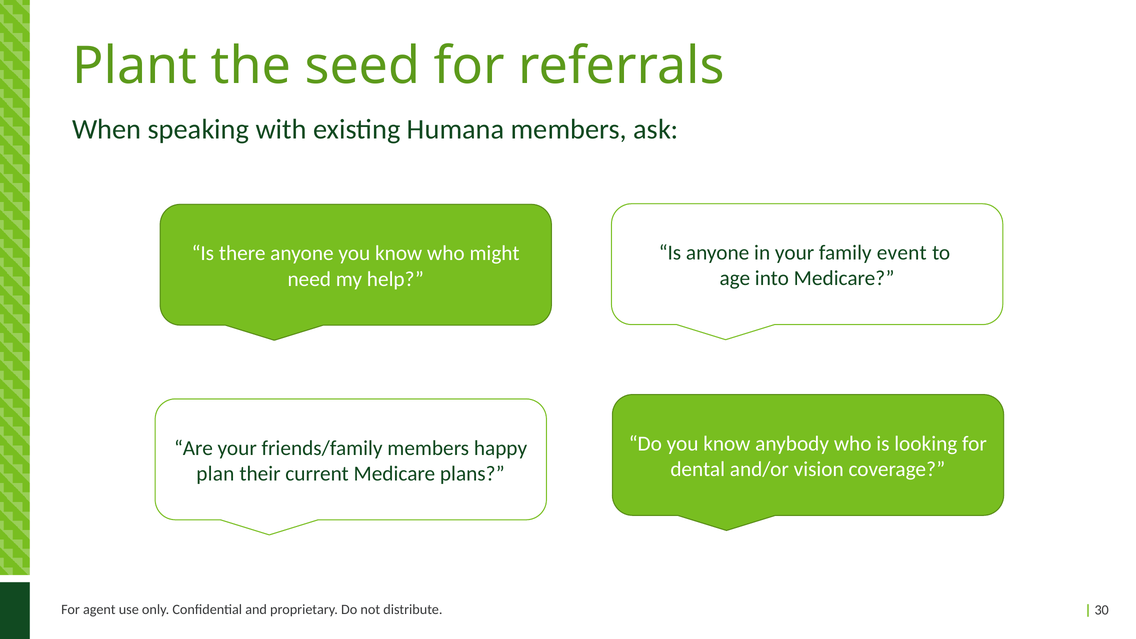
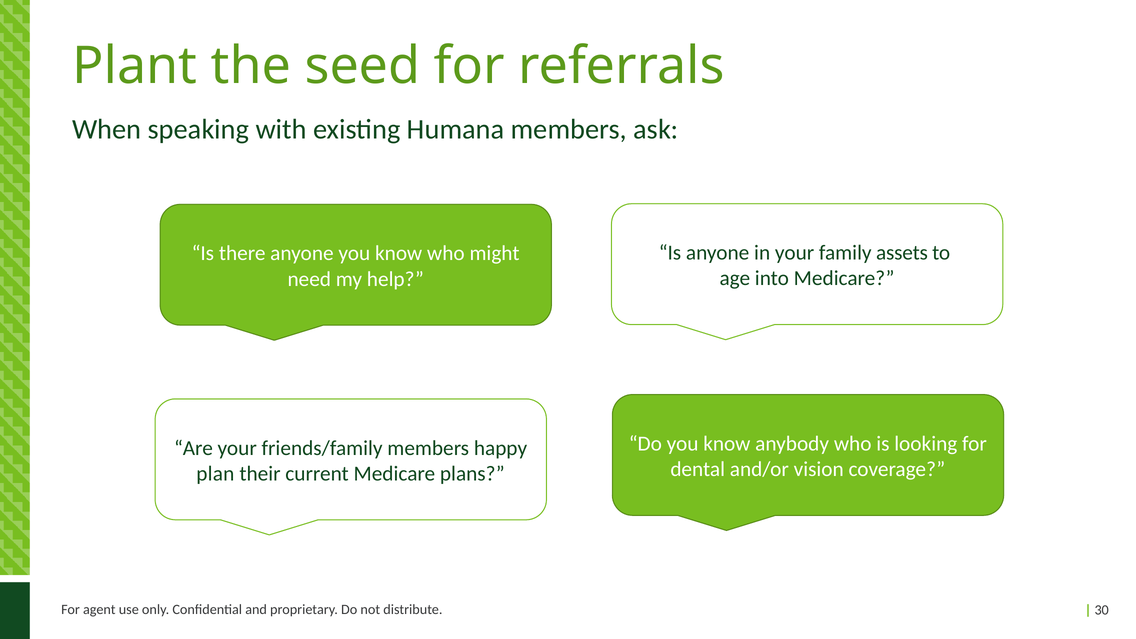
event: event -> assets (902, 253)
